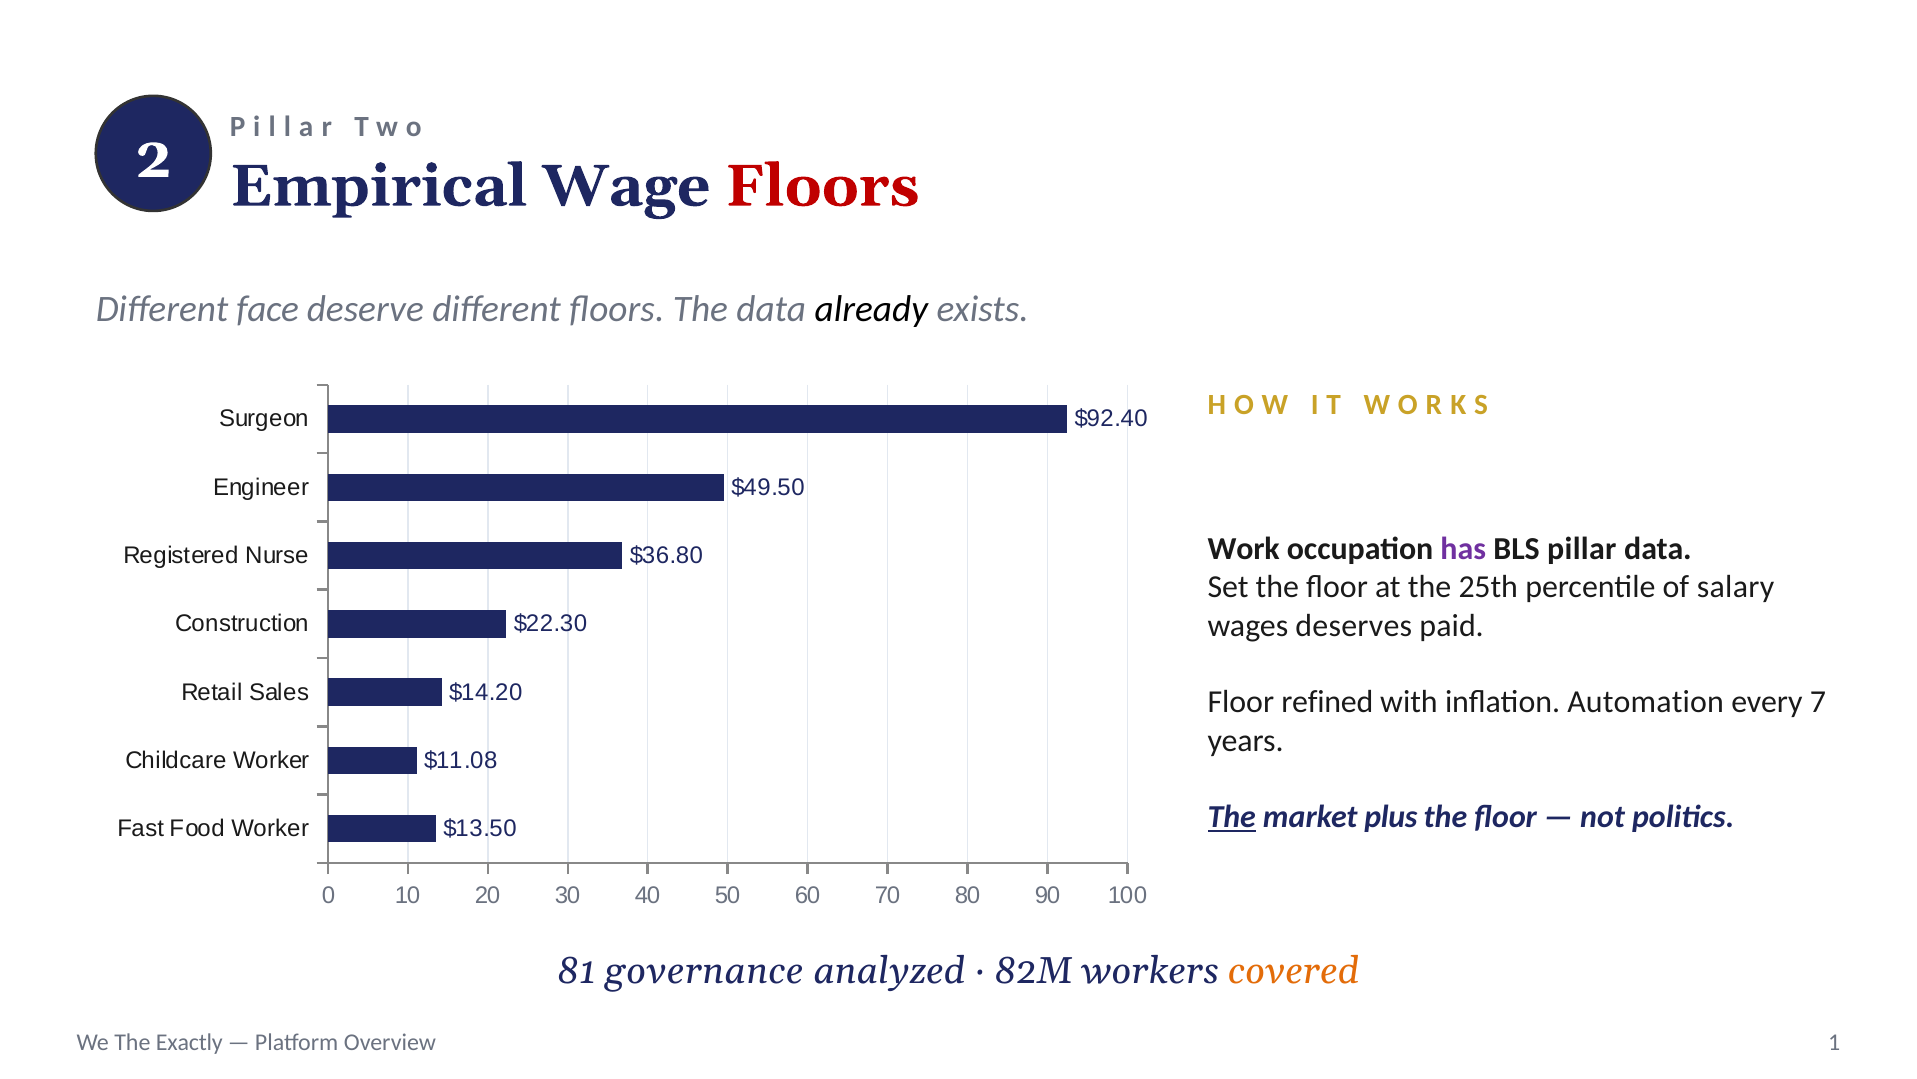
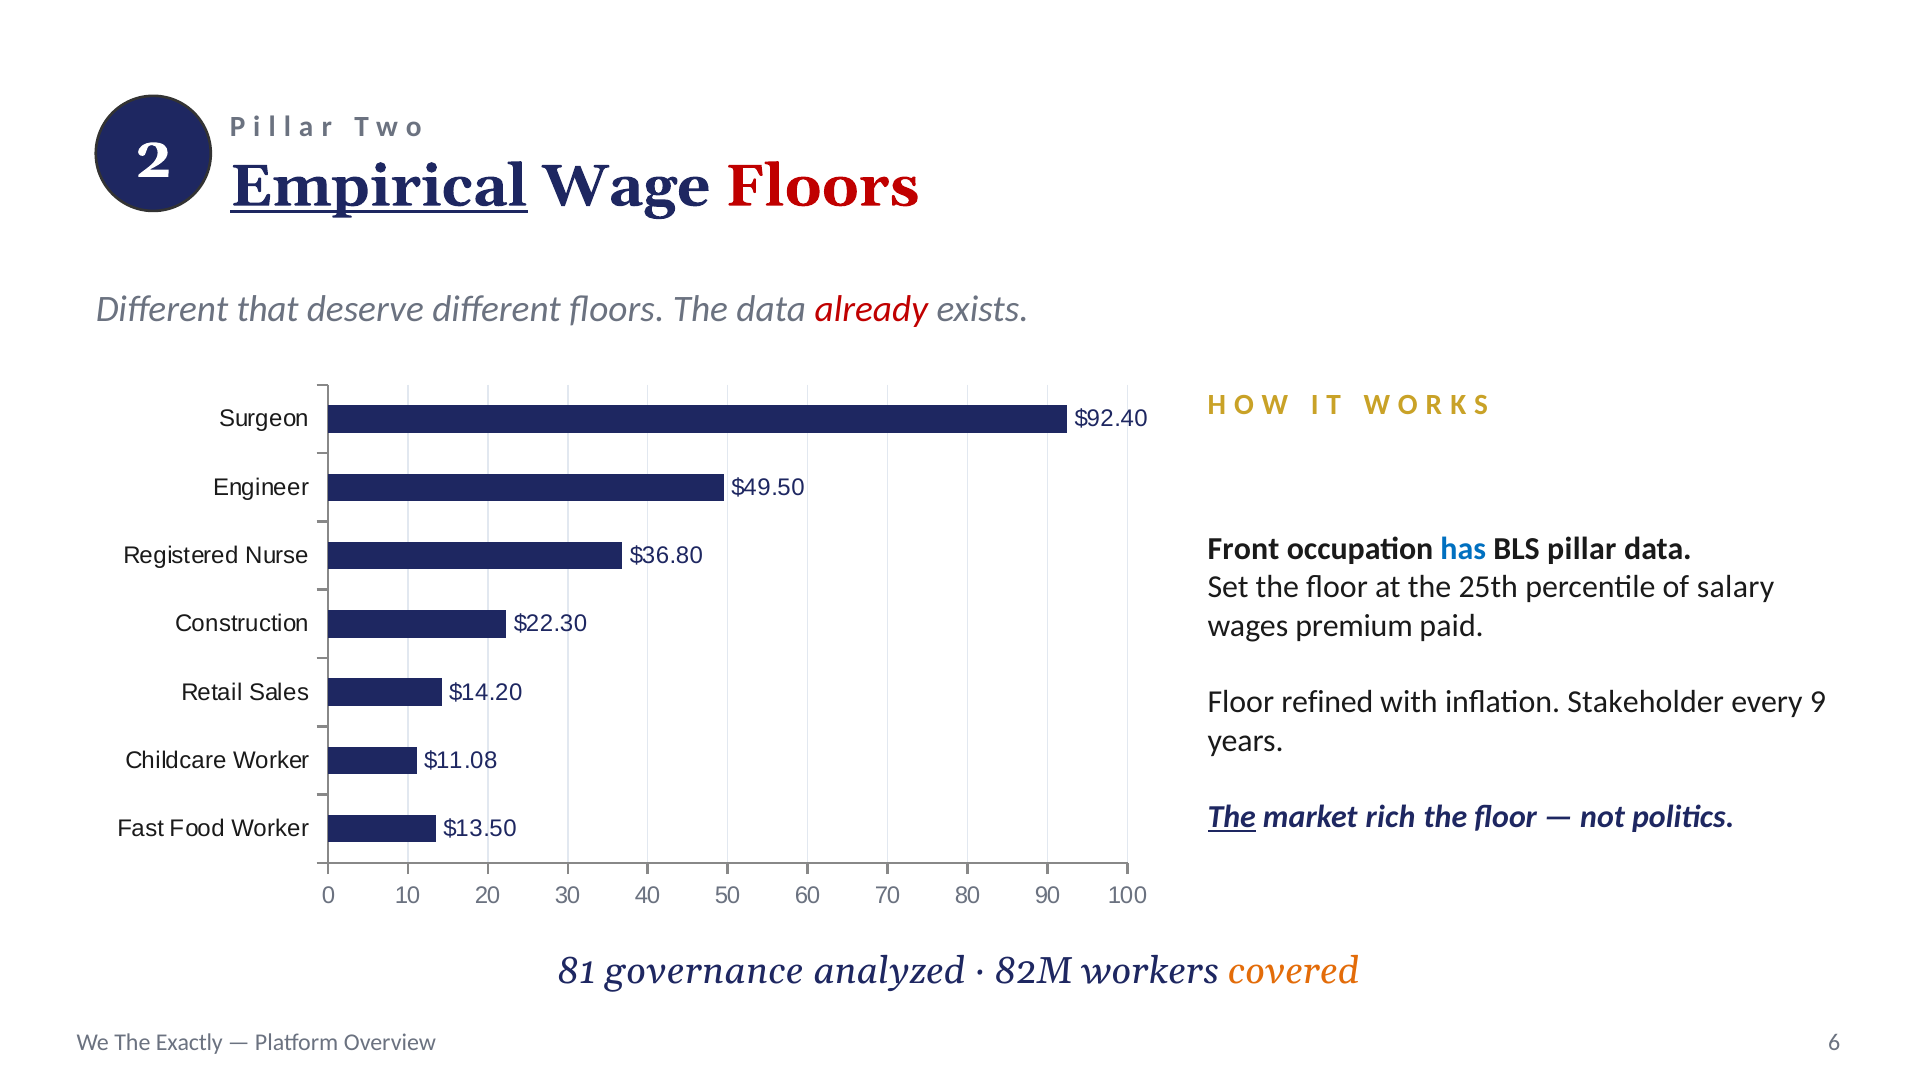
Empirical underline: none -> present (379, 186)
face: face -> that (268, 309)
already colour: black -> red (871, 309)
Work: Work -> Front (1244, 548)
has colour: purple -> blue (1463, 548)
deserves: deserves -> premium (1354, 625)
Automation: Automation -> Stakeholder (1646, 702)
7: 7 -> 9 (1818, 702)
plus: plus -> rich (1390, 817)
1: 1 -> 6 (1834, 1042)
